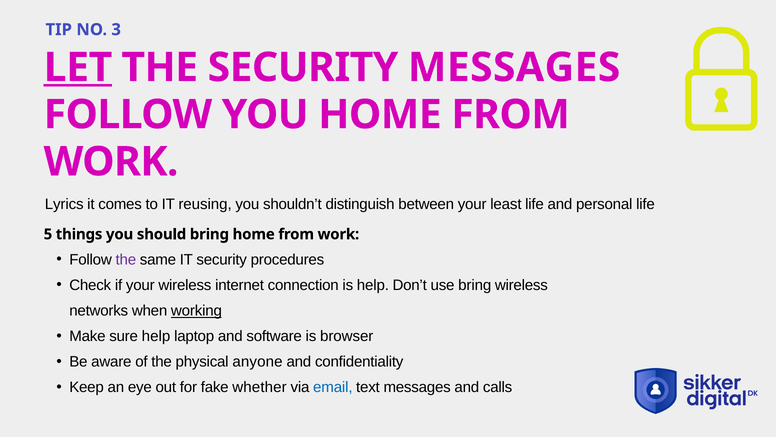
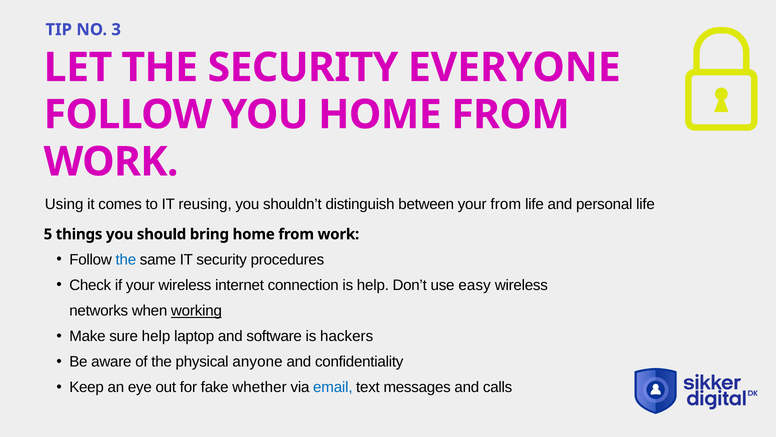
LET underline: present -> none (78, 67)
SECURITY MESSAGES: MESSAGES -> EVERYONE (514, 67)
Lyrics: Lyrics -> Using (64, 204)
your least: least -> from (506, 204)
the colour: purple -> blue (126, 260)
use bring: bring -> easy (475, 285)
browser: browser -> hackers (347, 336)
